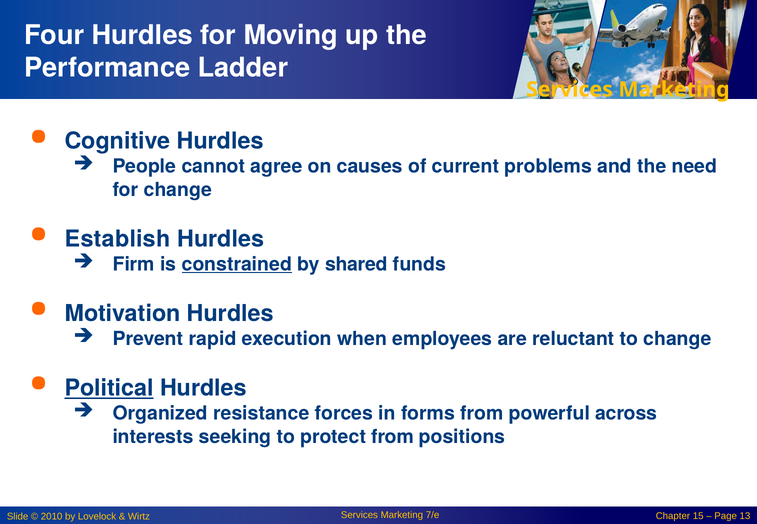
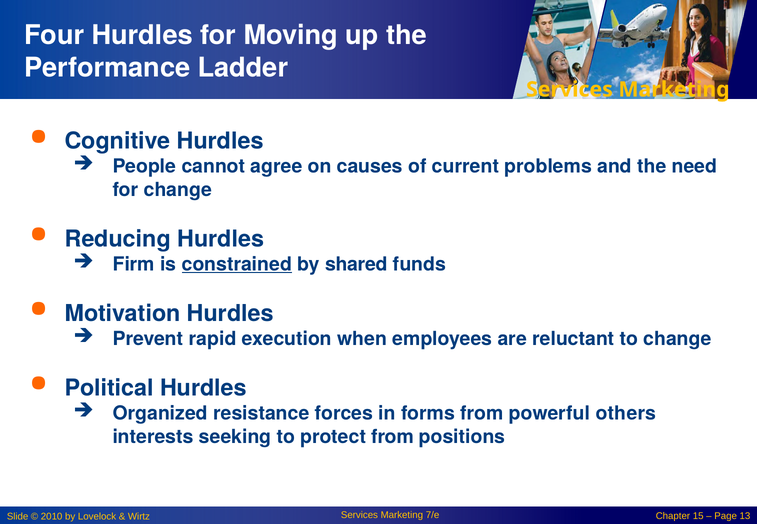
Establish: Establish -> Reducing (118, 239)
Political underline: present -> none (109, 388)
across: across -> others (626, 414)
